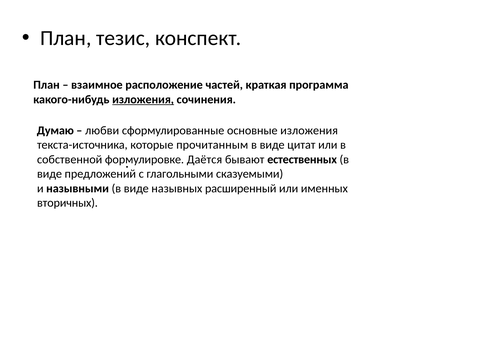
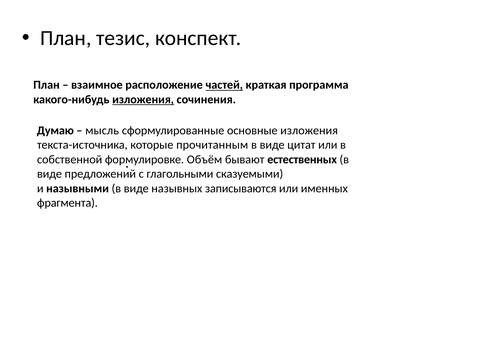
частей underline: none -> present (224, 85)
любви: любви -> мысль (102, 131)
Даётся: Даётся -> Объём (204, 160)
расширенный: расширенный -> записываются (241, 189)
вторичных: вторичных -> фрагмента (67, 203)
